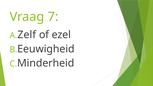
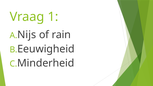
7: 7 -> 1 (53, 17)
Zelf: Zelf -> Nijs (27, 35)
ezel: ezel -> rain (61, 35)
